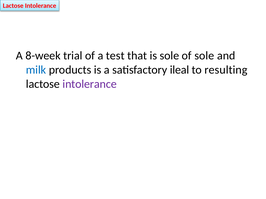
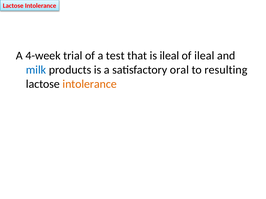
8-week: 8-week -> 4-week (43, 56)
is sole: sole -> ileal (169, 56)
of sole: sole -> ileal (204, 56)
ileal: ileal -> oral (179, 70)
intolerance colour: purple -> orange (90, 84)
